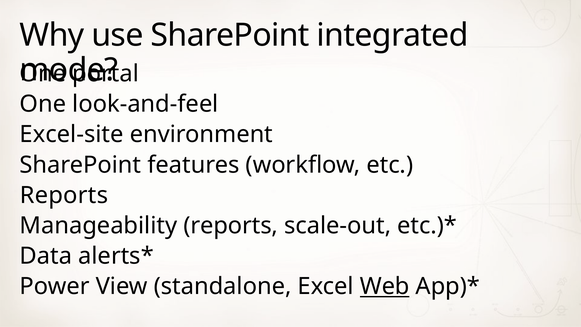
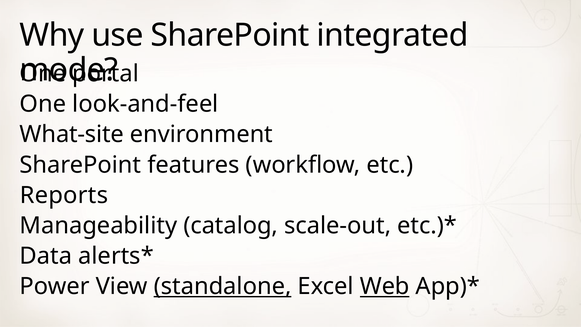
Excel-site: Excel-site -> What-site (72, 134)
Manageability reports: reports -> catalog (231, 225)
standalone underline: none -> present (223, 286)
